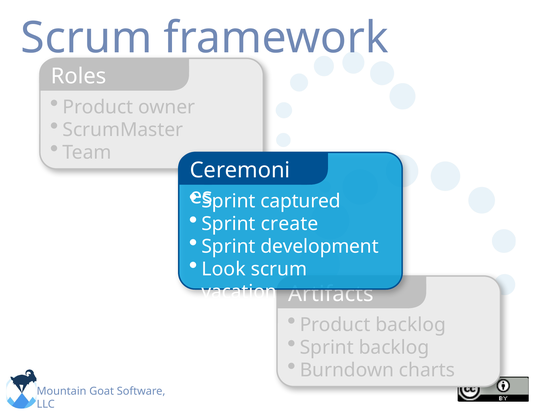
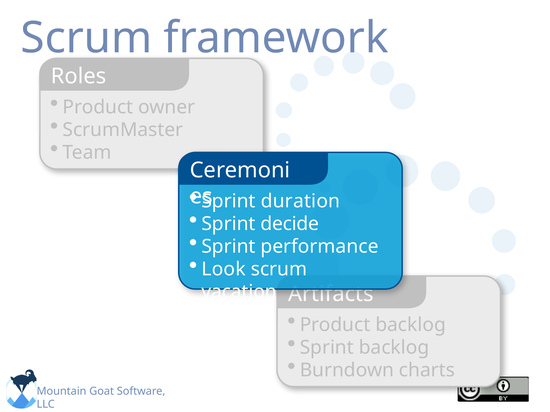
captured: captured -> duration (300, 202)
create: create -> decide (290, 224)
development: development -> performance (320, 247)
